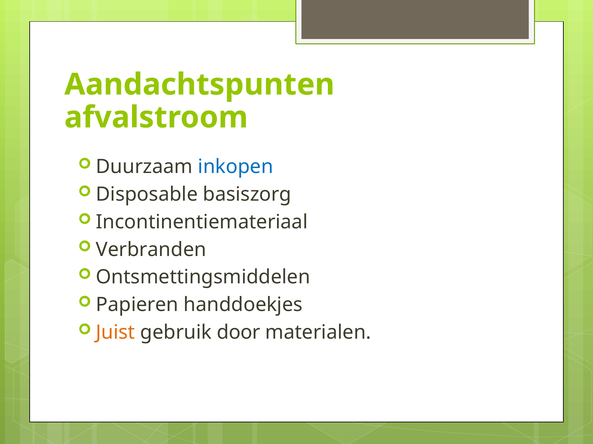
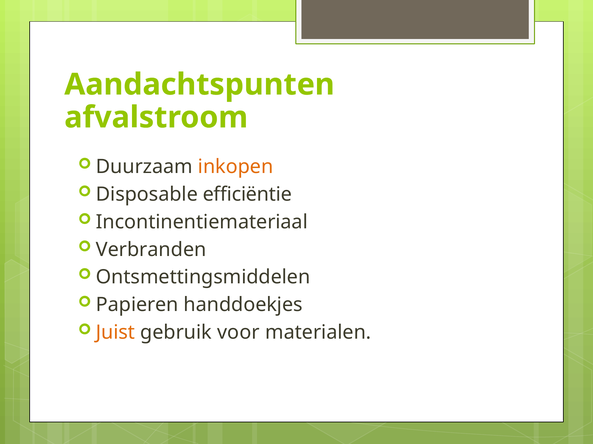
inkopen colour: blue -> orange (236, 167)
basiszorg: basiszorg -> efficiëntie (247, 195)
door: door -> voor (238, 333)
